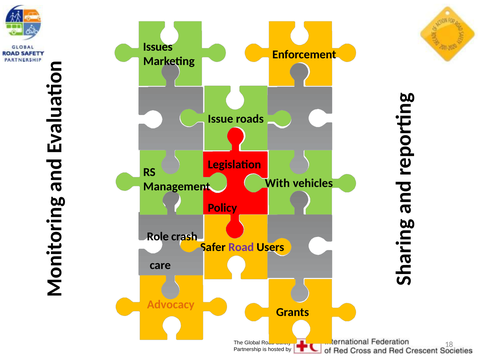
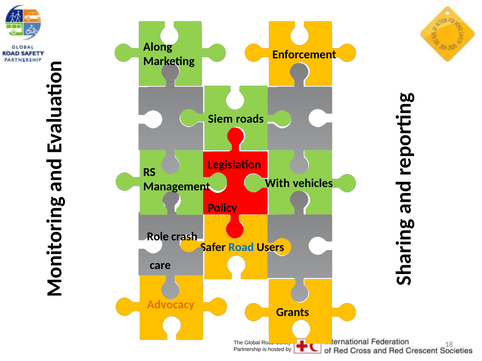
Issues: Issues -> Along (158, 47)
Issue: Issue -> Siem (220, 119)
Road colour: purple -> blue (241, 248)
